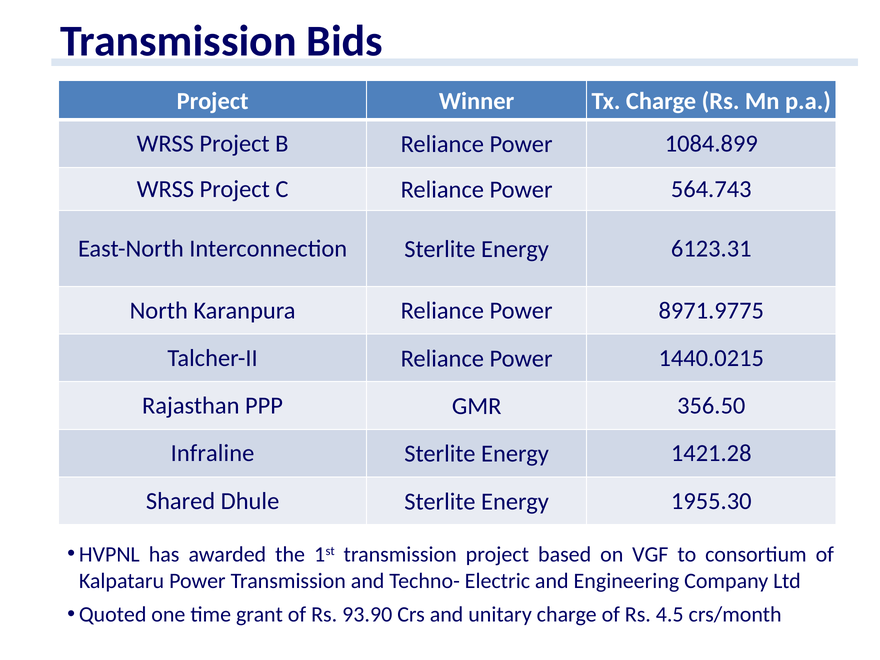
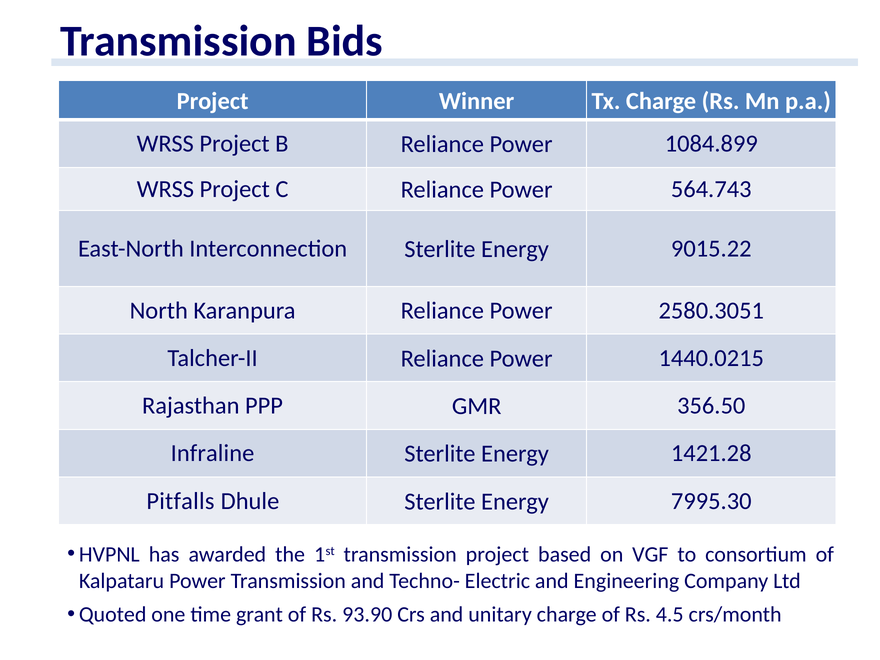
6123.31: 6123.31 -> 9015.22 (711, 249)
8971.9775: 8971.9775 -> 2580.3051 (711, 310)
Shared: Shared -> Pitfalls (180, 501)
1955.30: 1955.30 -> 7995.30 (711, 501)
